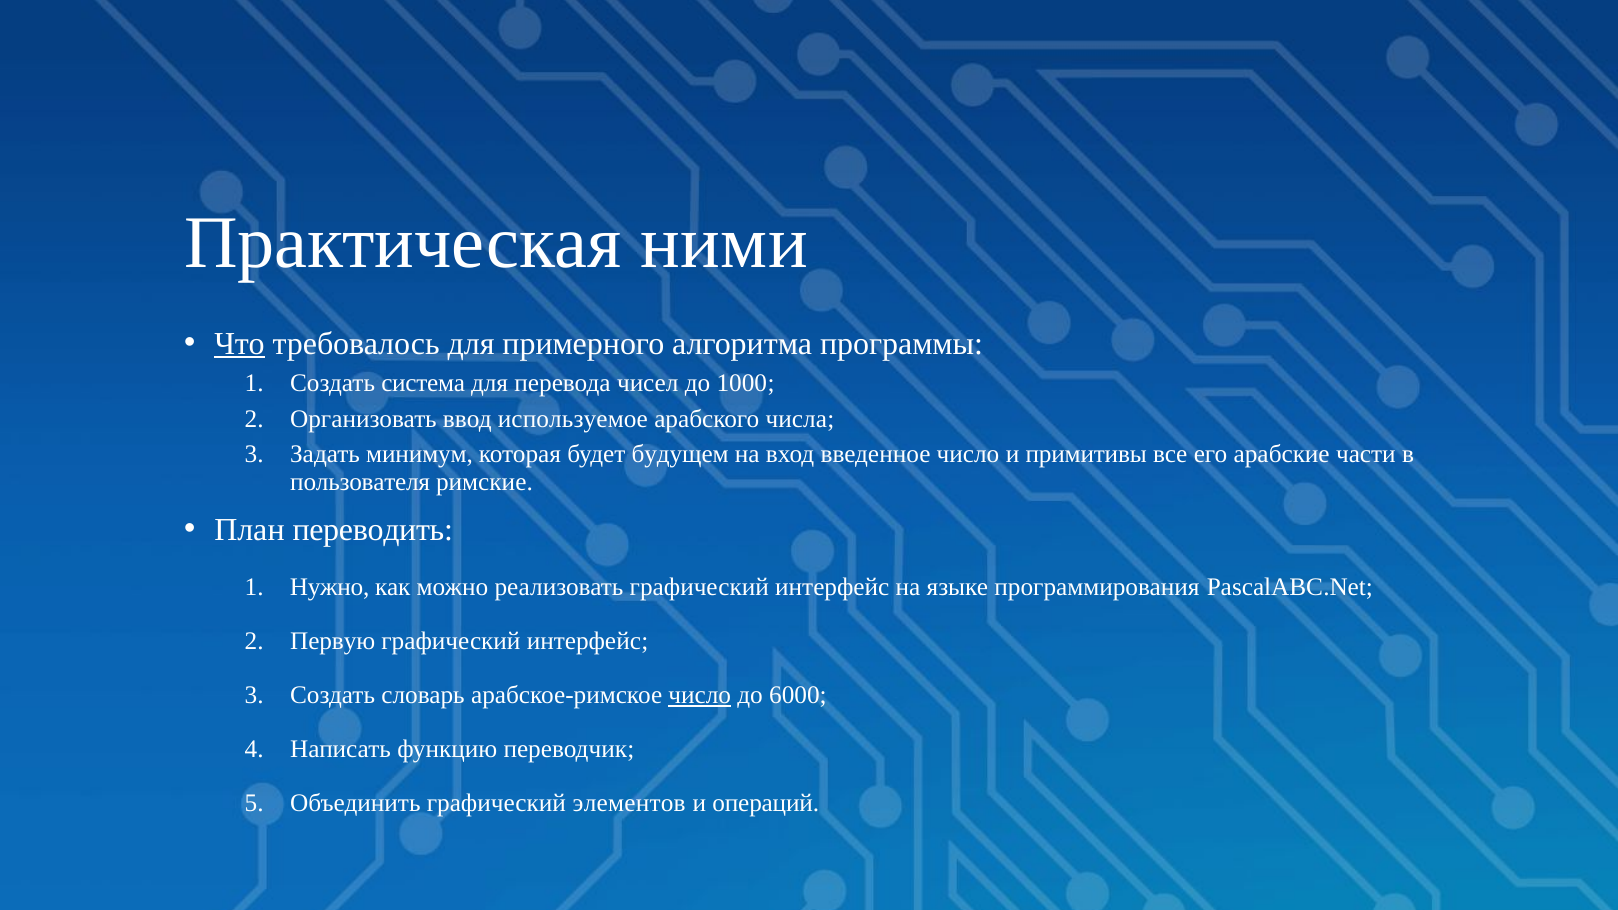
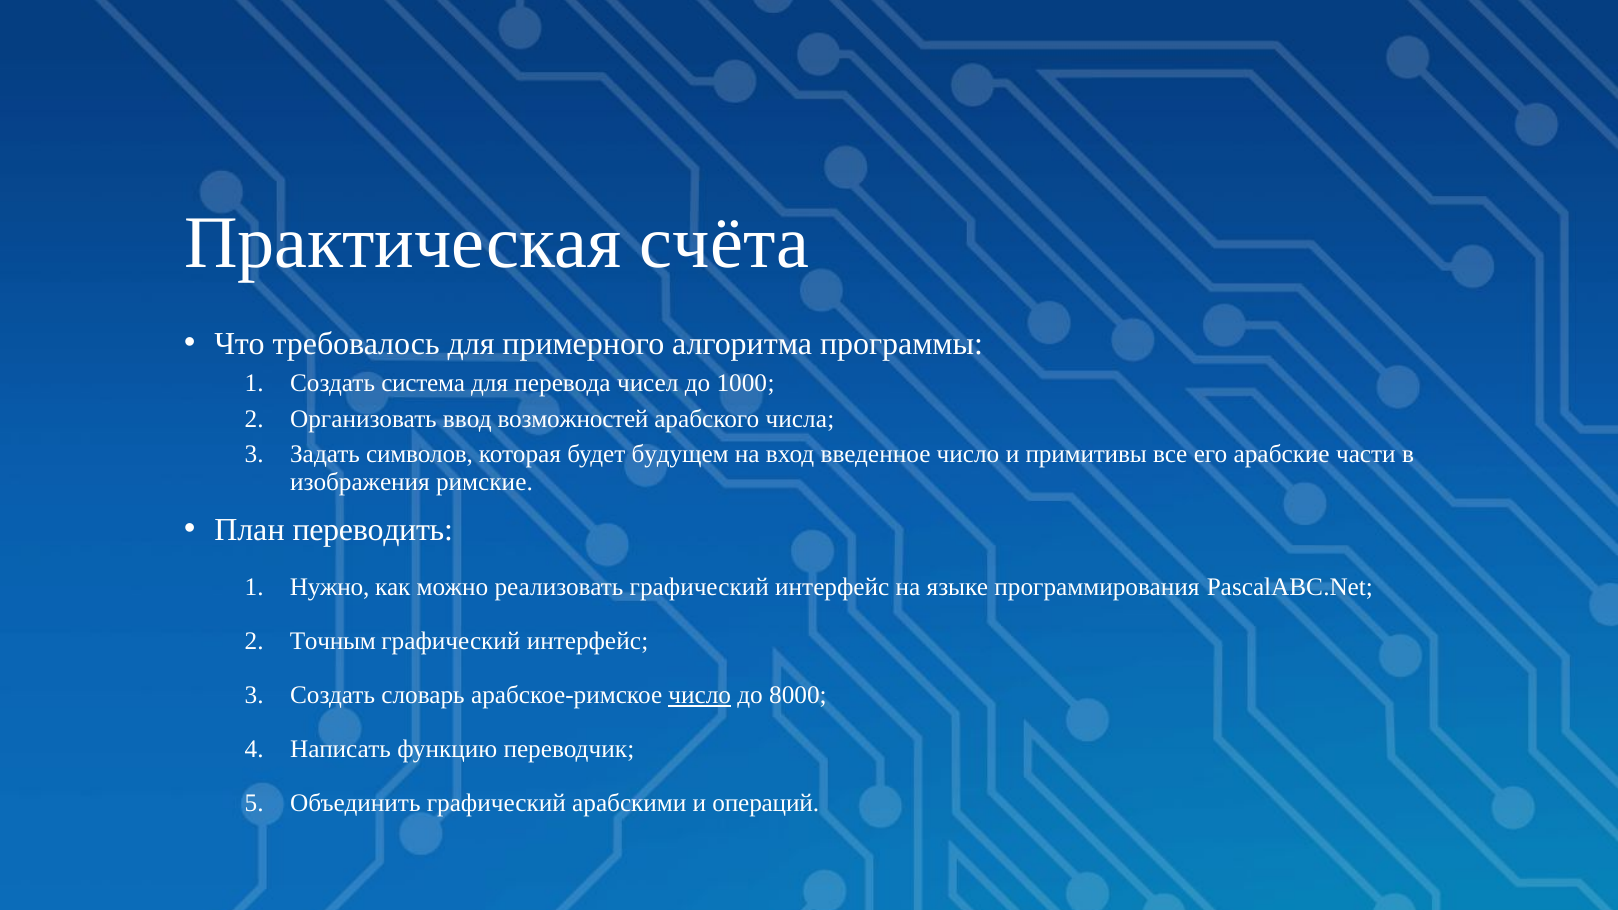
ними: ними -> счёта (724, 244)
Что underline: present -> none (240, 344)
используемое: используемое -> возможностей (573, 419)
минимум: минимум -> символов (420, 454)
пользователя: пользователя -> изображения (360, 482)
Первую: Первую -> Точным (333, 641)
6000: 6000 -> 8000 (798, 695)
элементов: элементов -> арабскими (629, 803)
